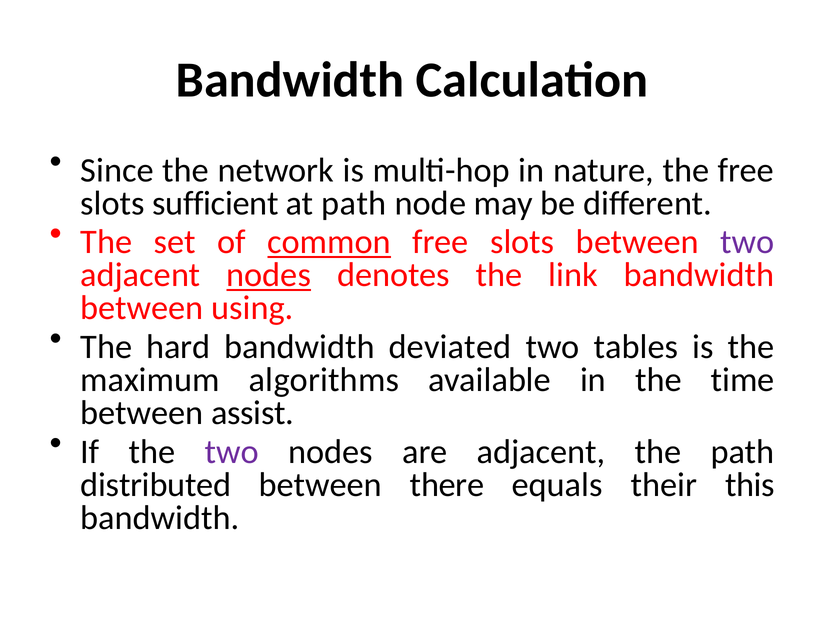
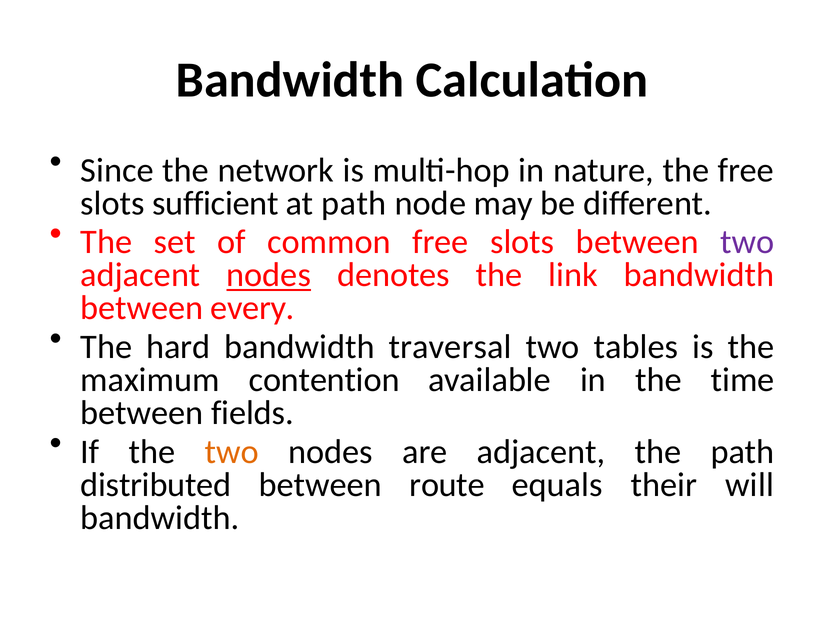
common underline: present -> none (329, 242)
using: using -> every (253, 308)
deviated: deviated -> traversal (450, 347)
algorithms: algorithms -> contention (324, 380)
assist: assist -> fields (252, 413)
two colour: purple -> orange (232, 452)
there: there -> route (447, 485)
this: this -> will (750, 485)
